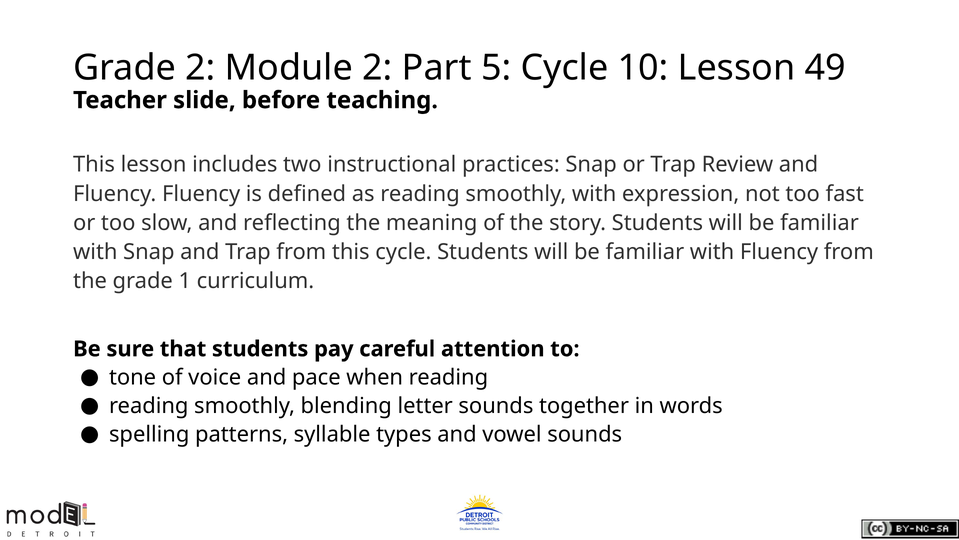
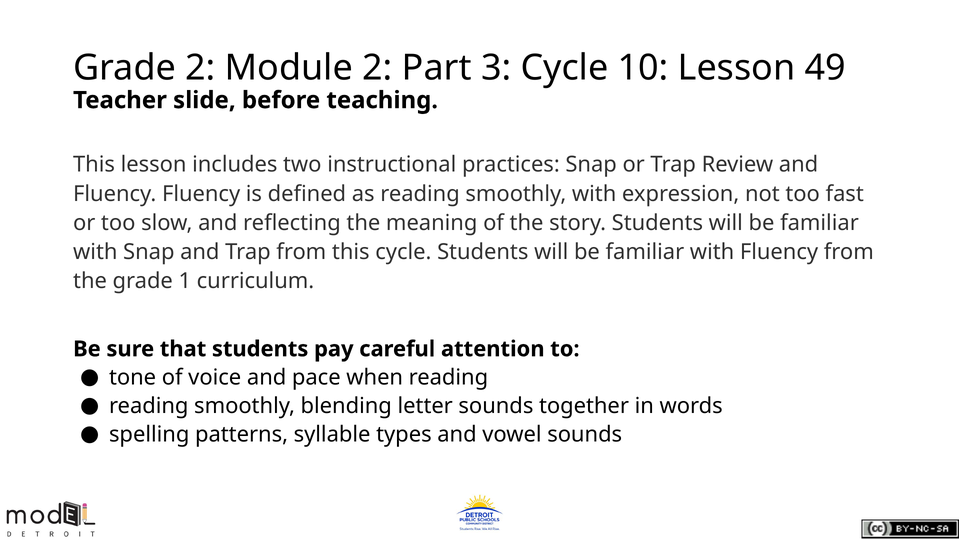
5: 5 -> 3 (496, 68)
